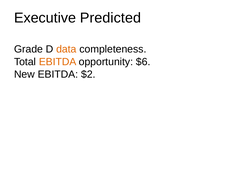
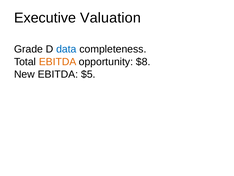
Predicted: Predicted -> Valuation (110, 18)
data colour: orange -> blue (66, 49)
$6: $6 -> $8 (143, 62)
$2: $2 -> $5 (88, 74)
